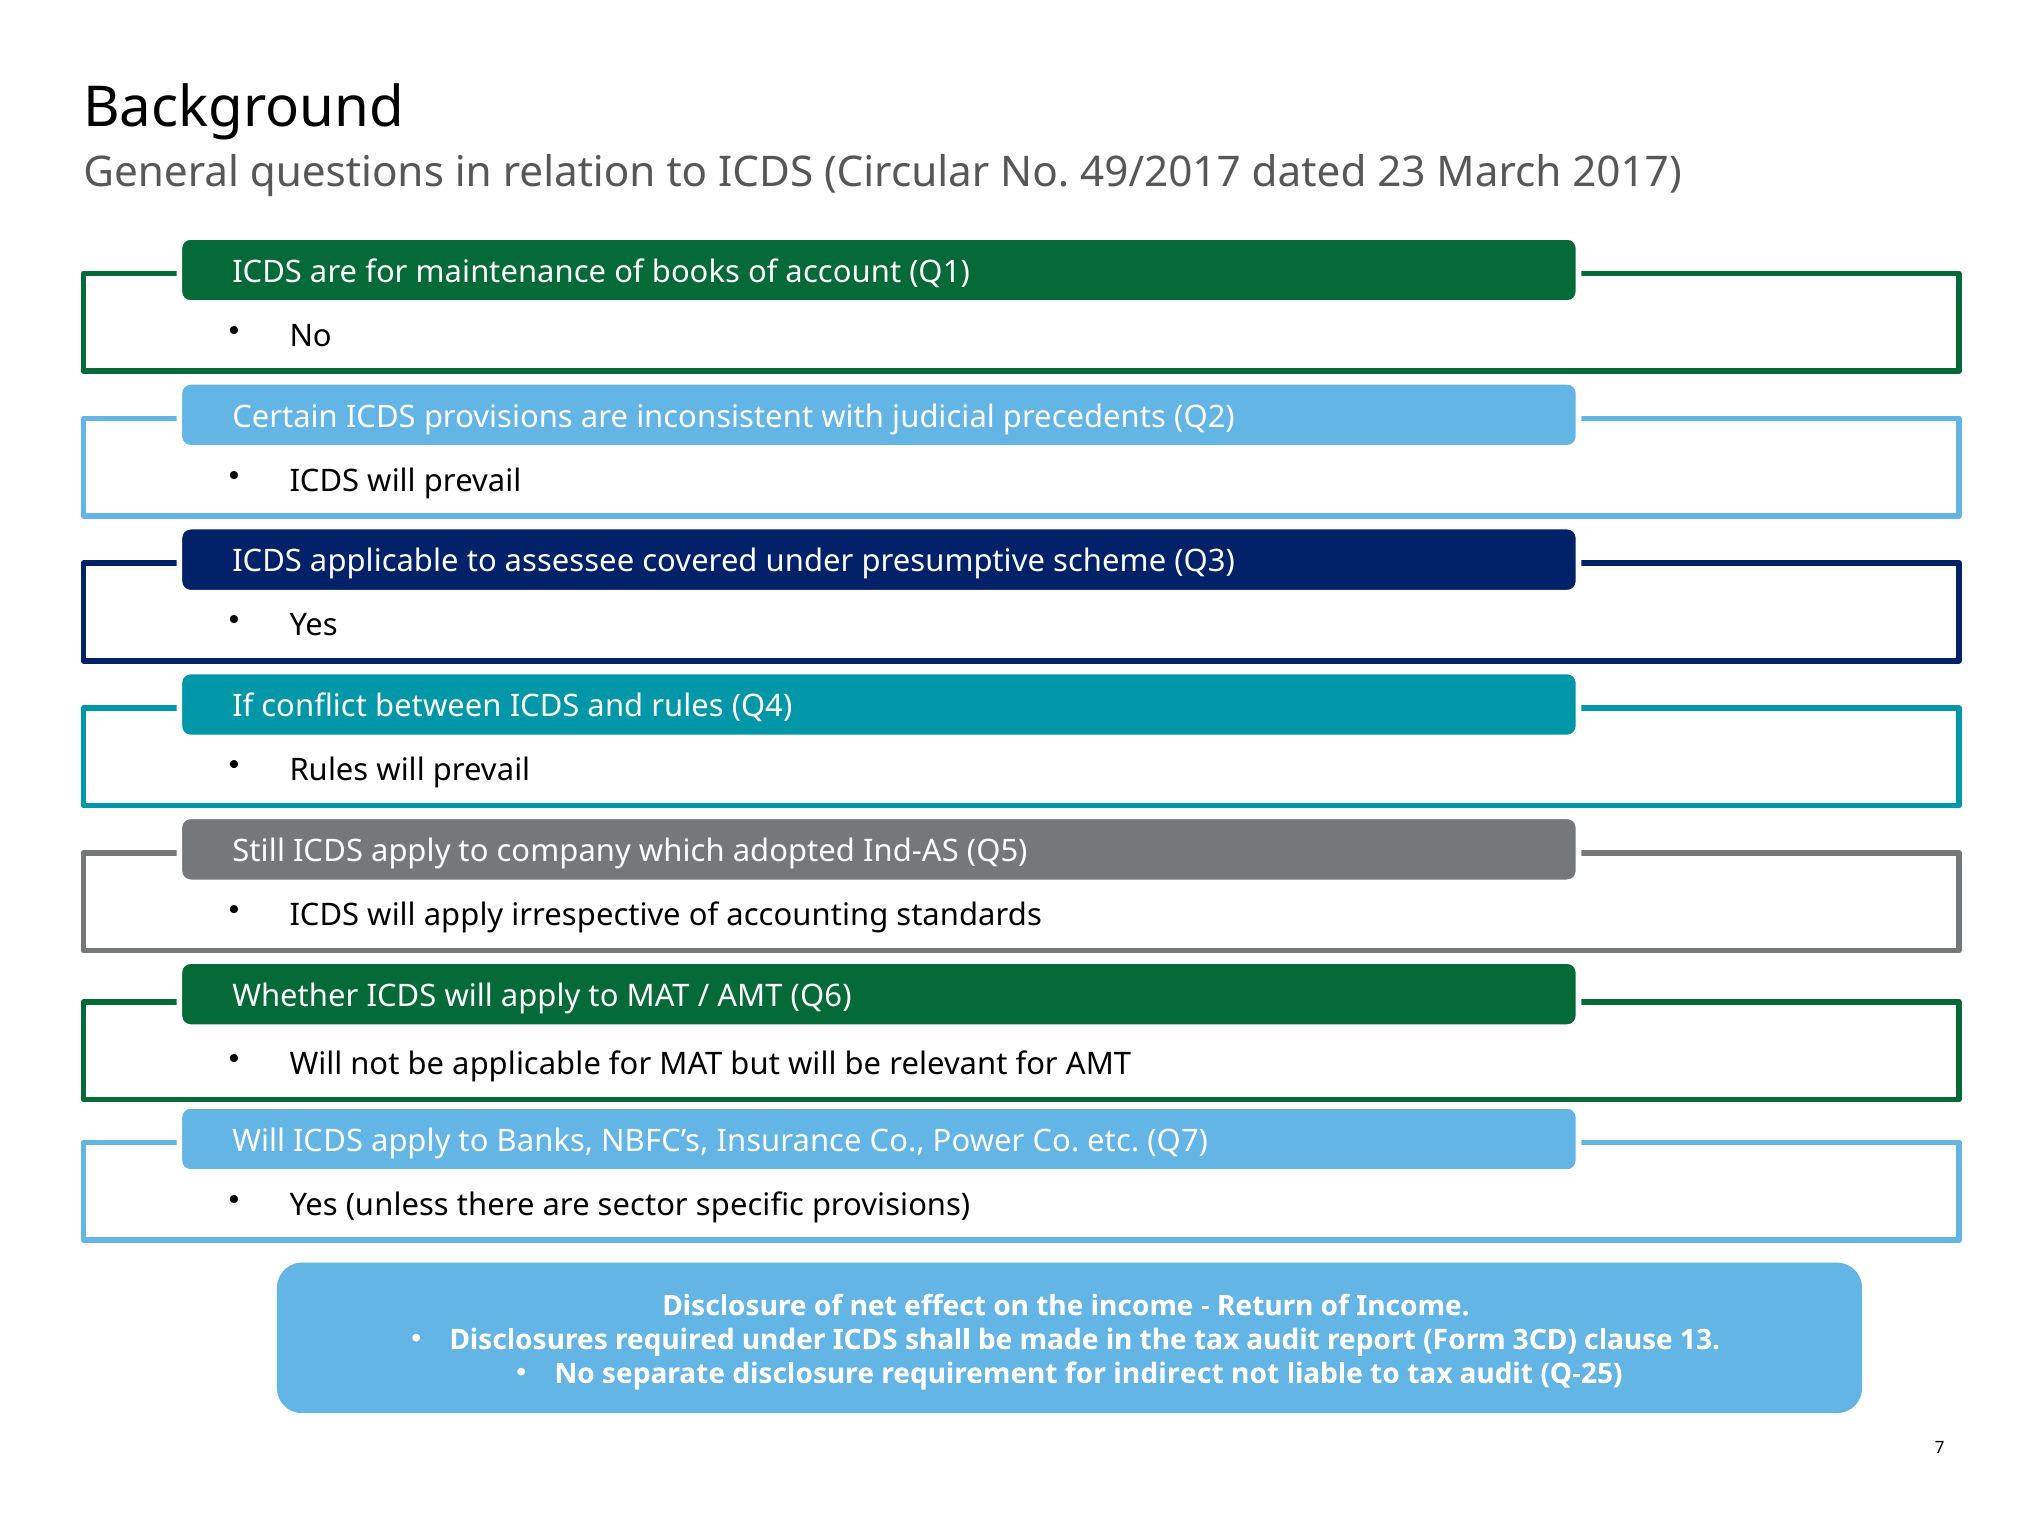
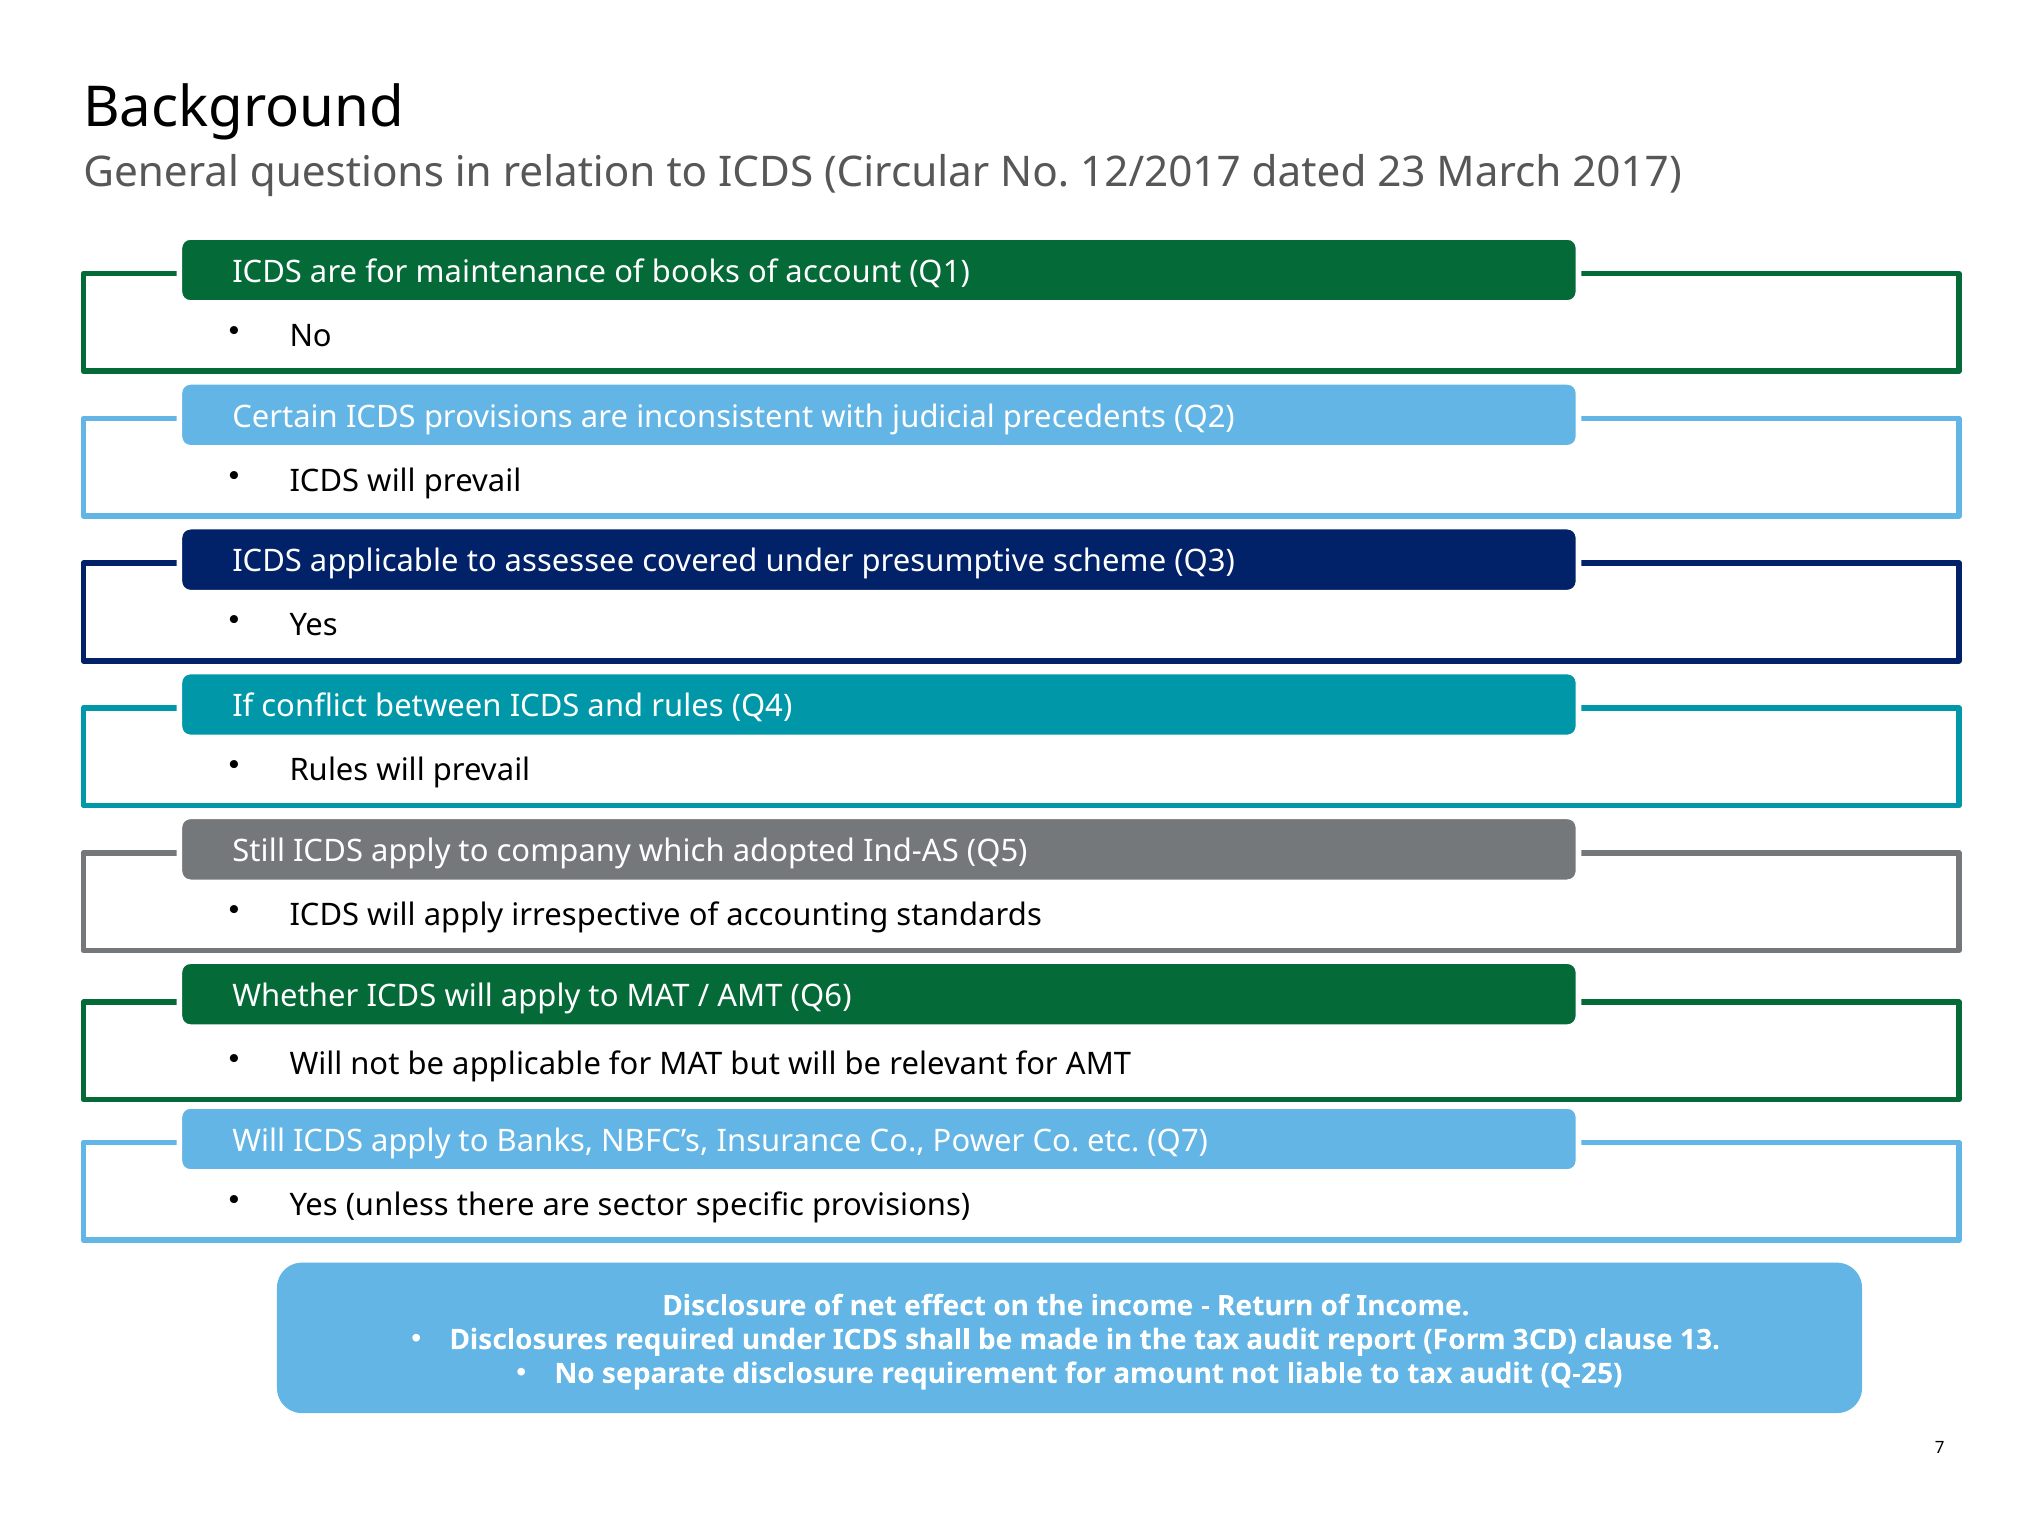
49/2017: 49/2017 -> 12/2017 (1161, 173)
indirect: indirect -> amount (1169, 1374)
